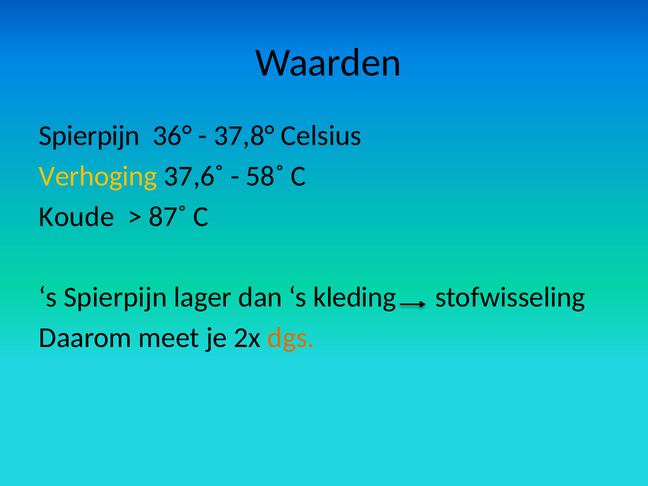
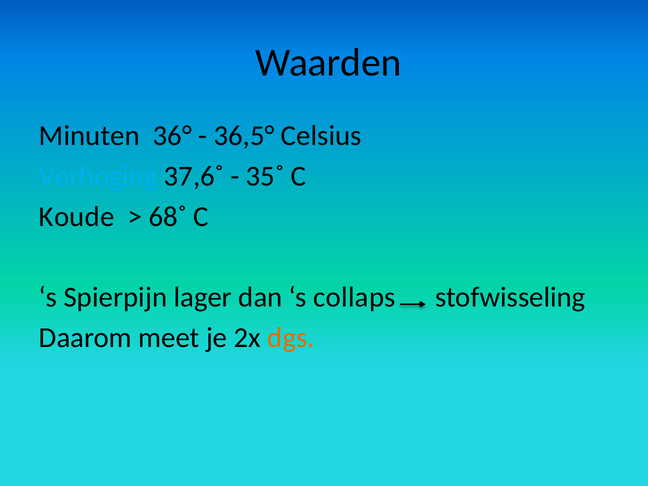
Spierpijn: Spierpijn -> Minuten (89, 136)
37,8°: 37,8° -> 36,5° (244, 136)
Verhoging colour: yellow -> light blue (98, 176)
58˚: 58˚ -> 35˚ (265, 176)
87˚: 87˚ -> 68˚ (168, 217)
kleding: kleding -> collaps (355, 297)
